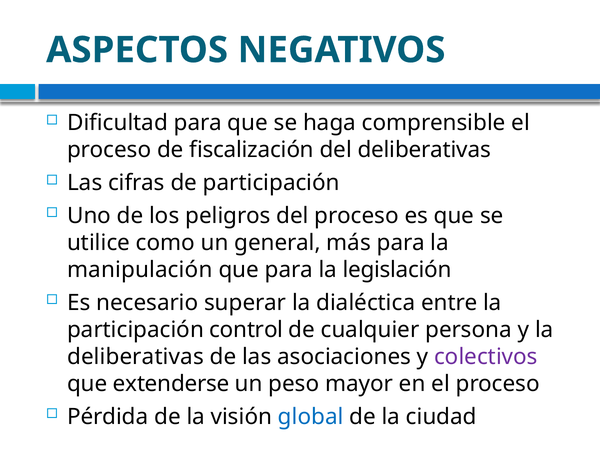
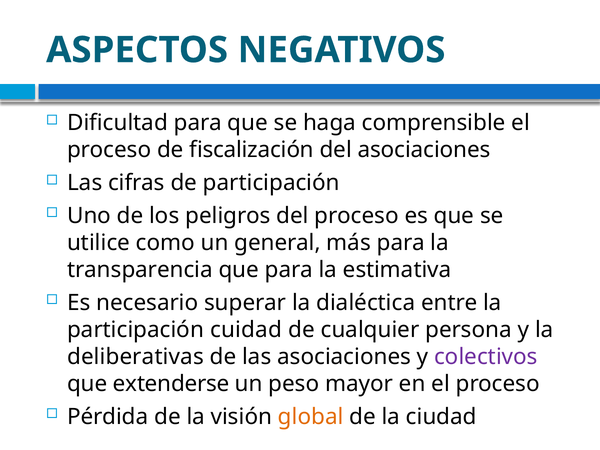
del deliberativas: deliberativas -> asociaciones (424, 150)
manipulación: manipulación -> transparencia (140, 270)
legislación: legislación -> estimativa (397, 270)
control: control -> cuidad (246, 330)
global colour: blue -> orange (311, 417)
